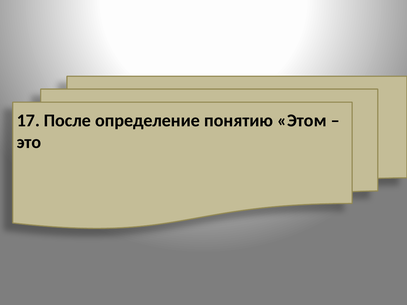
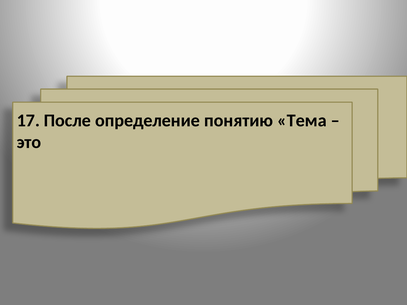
Этом: Этом -> Тема (302, 121)
